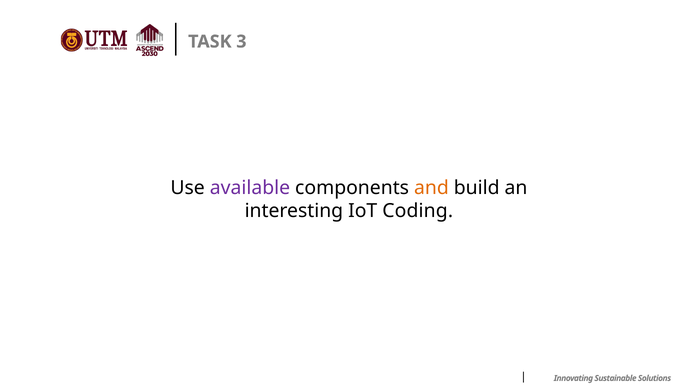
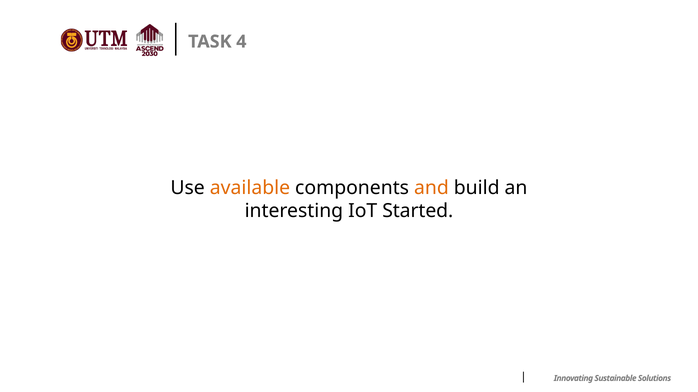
3: 3 -> 4 (241, 42)
available colour: purple -> orange (250, 188)
Coding: Coding -> Started (418, 211)
